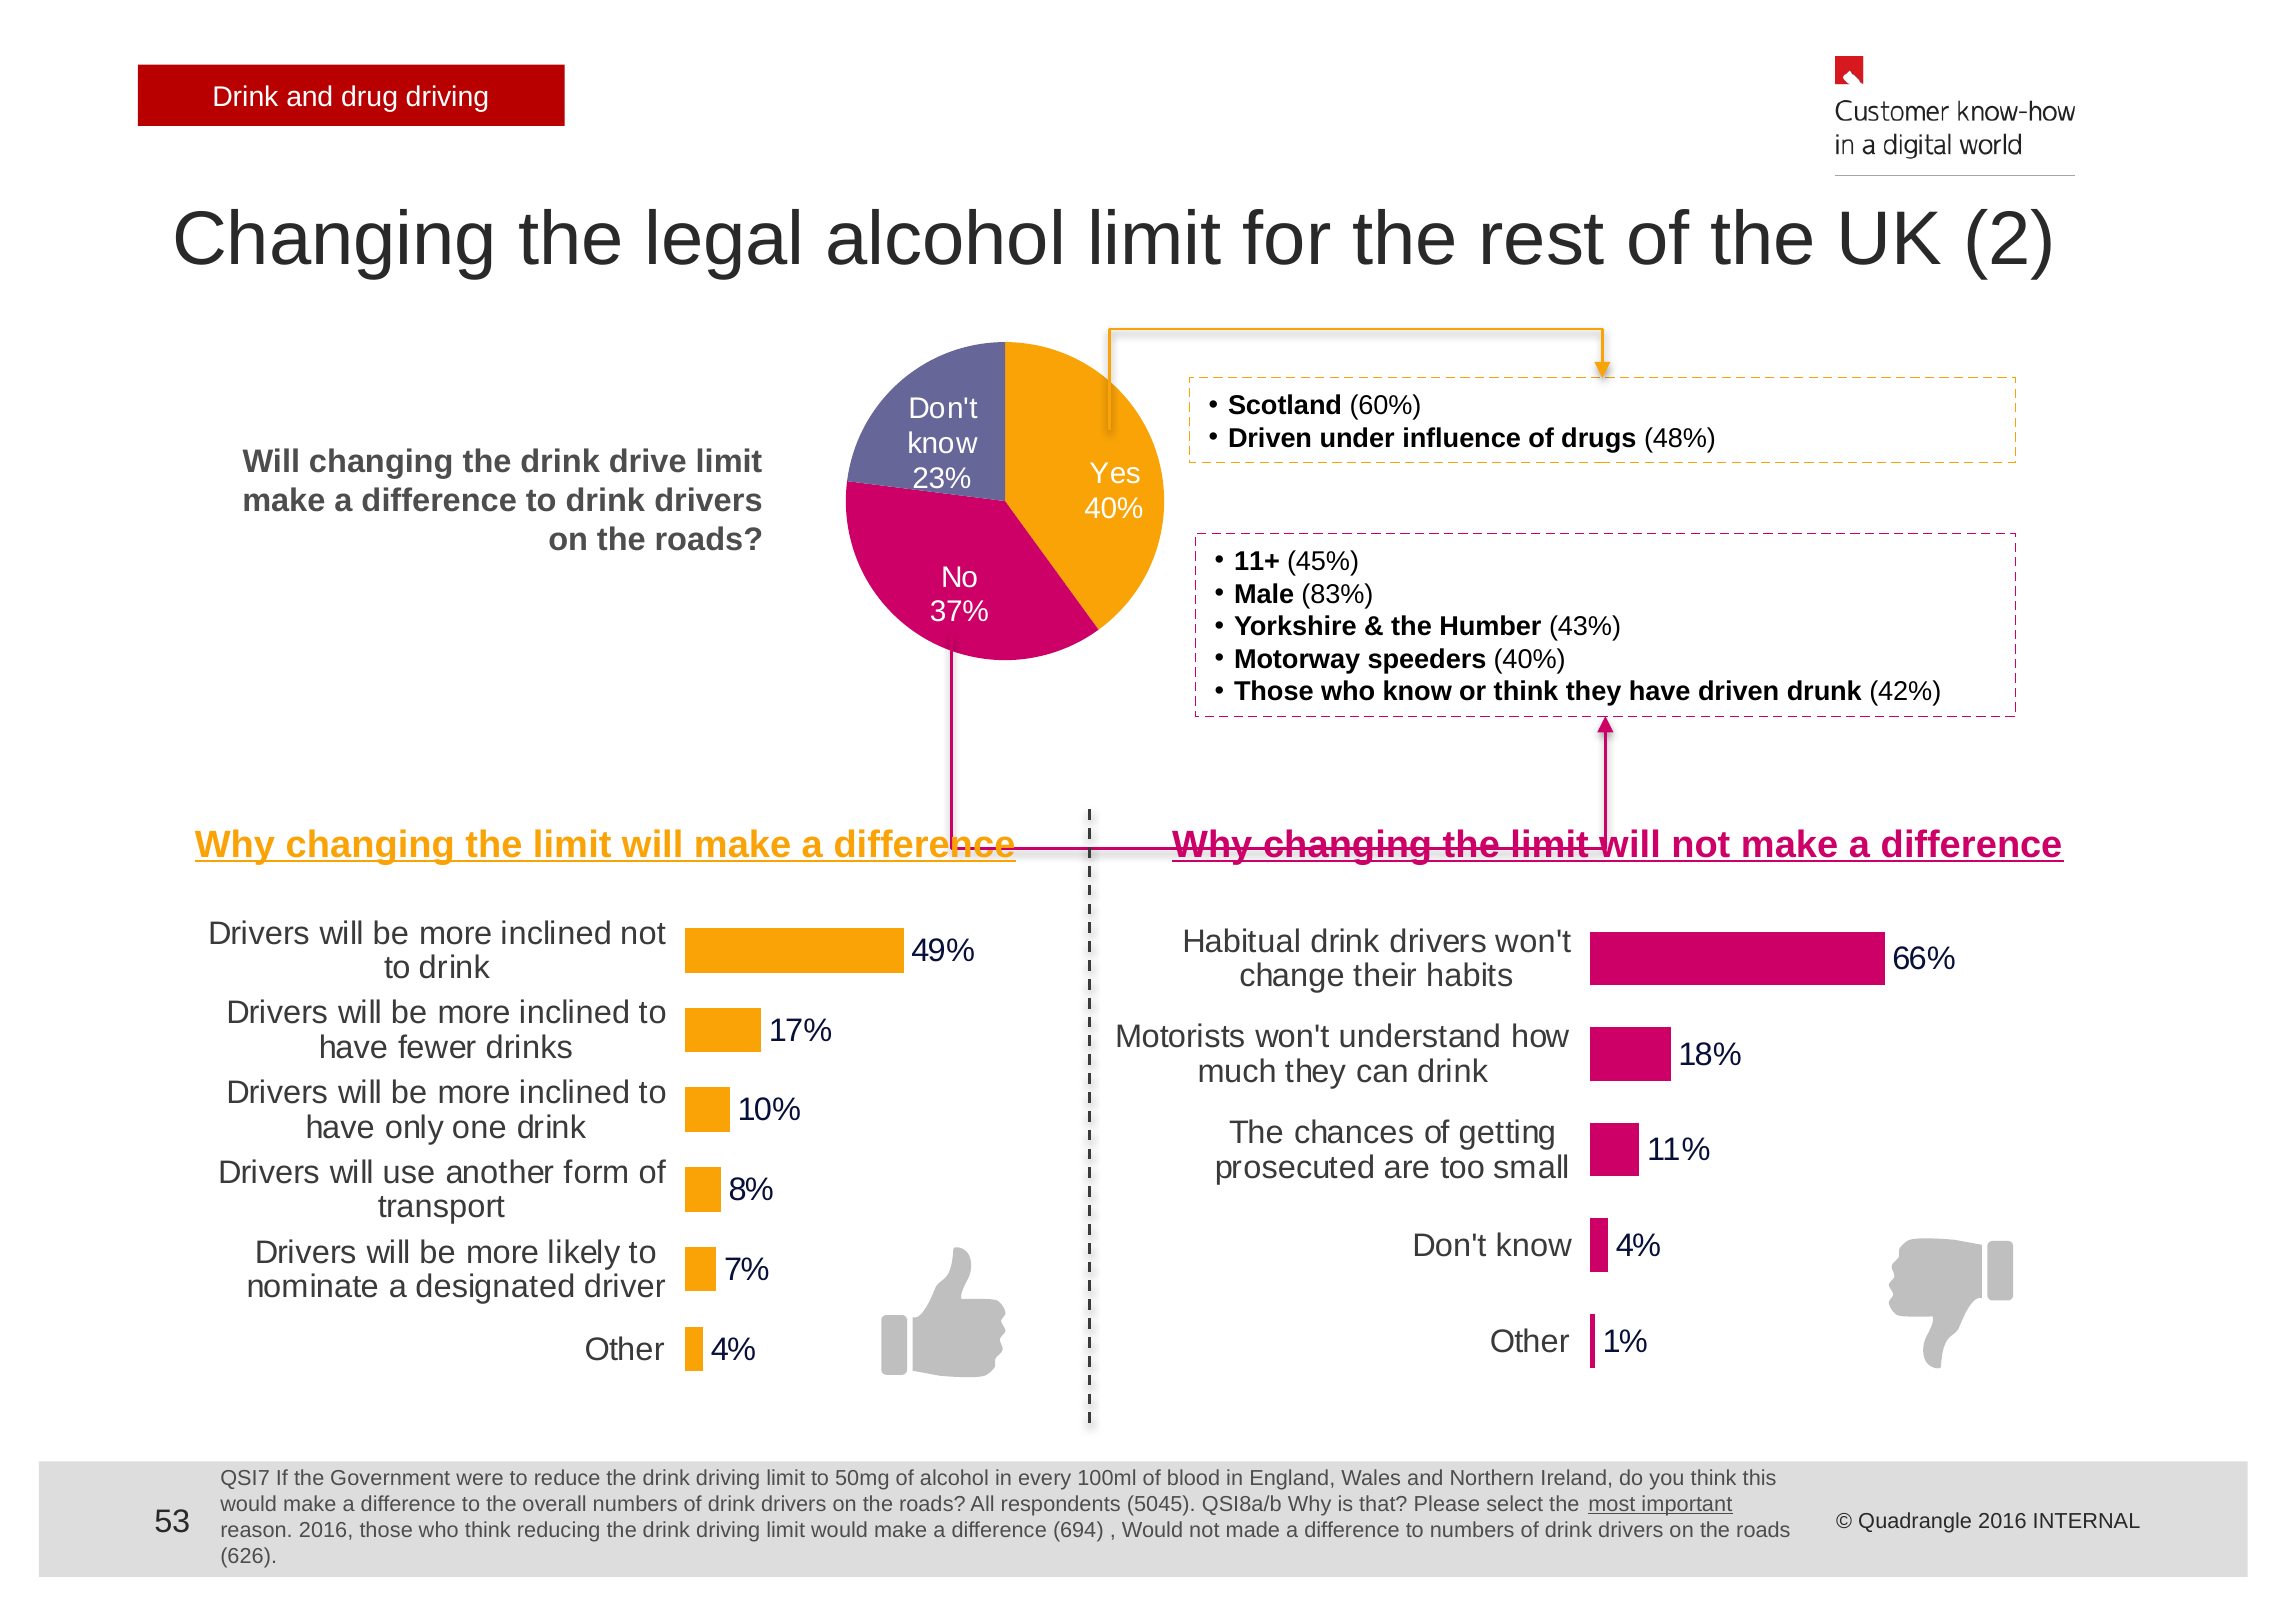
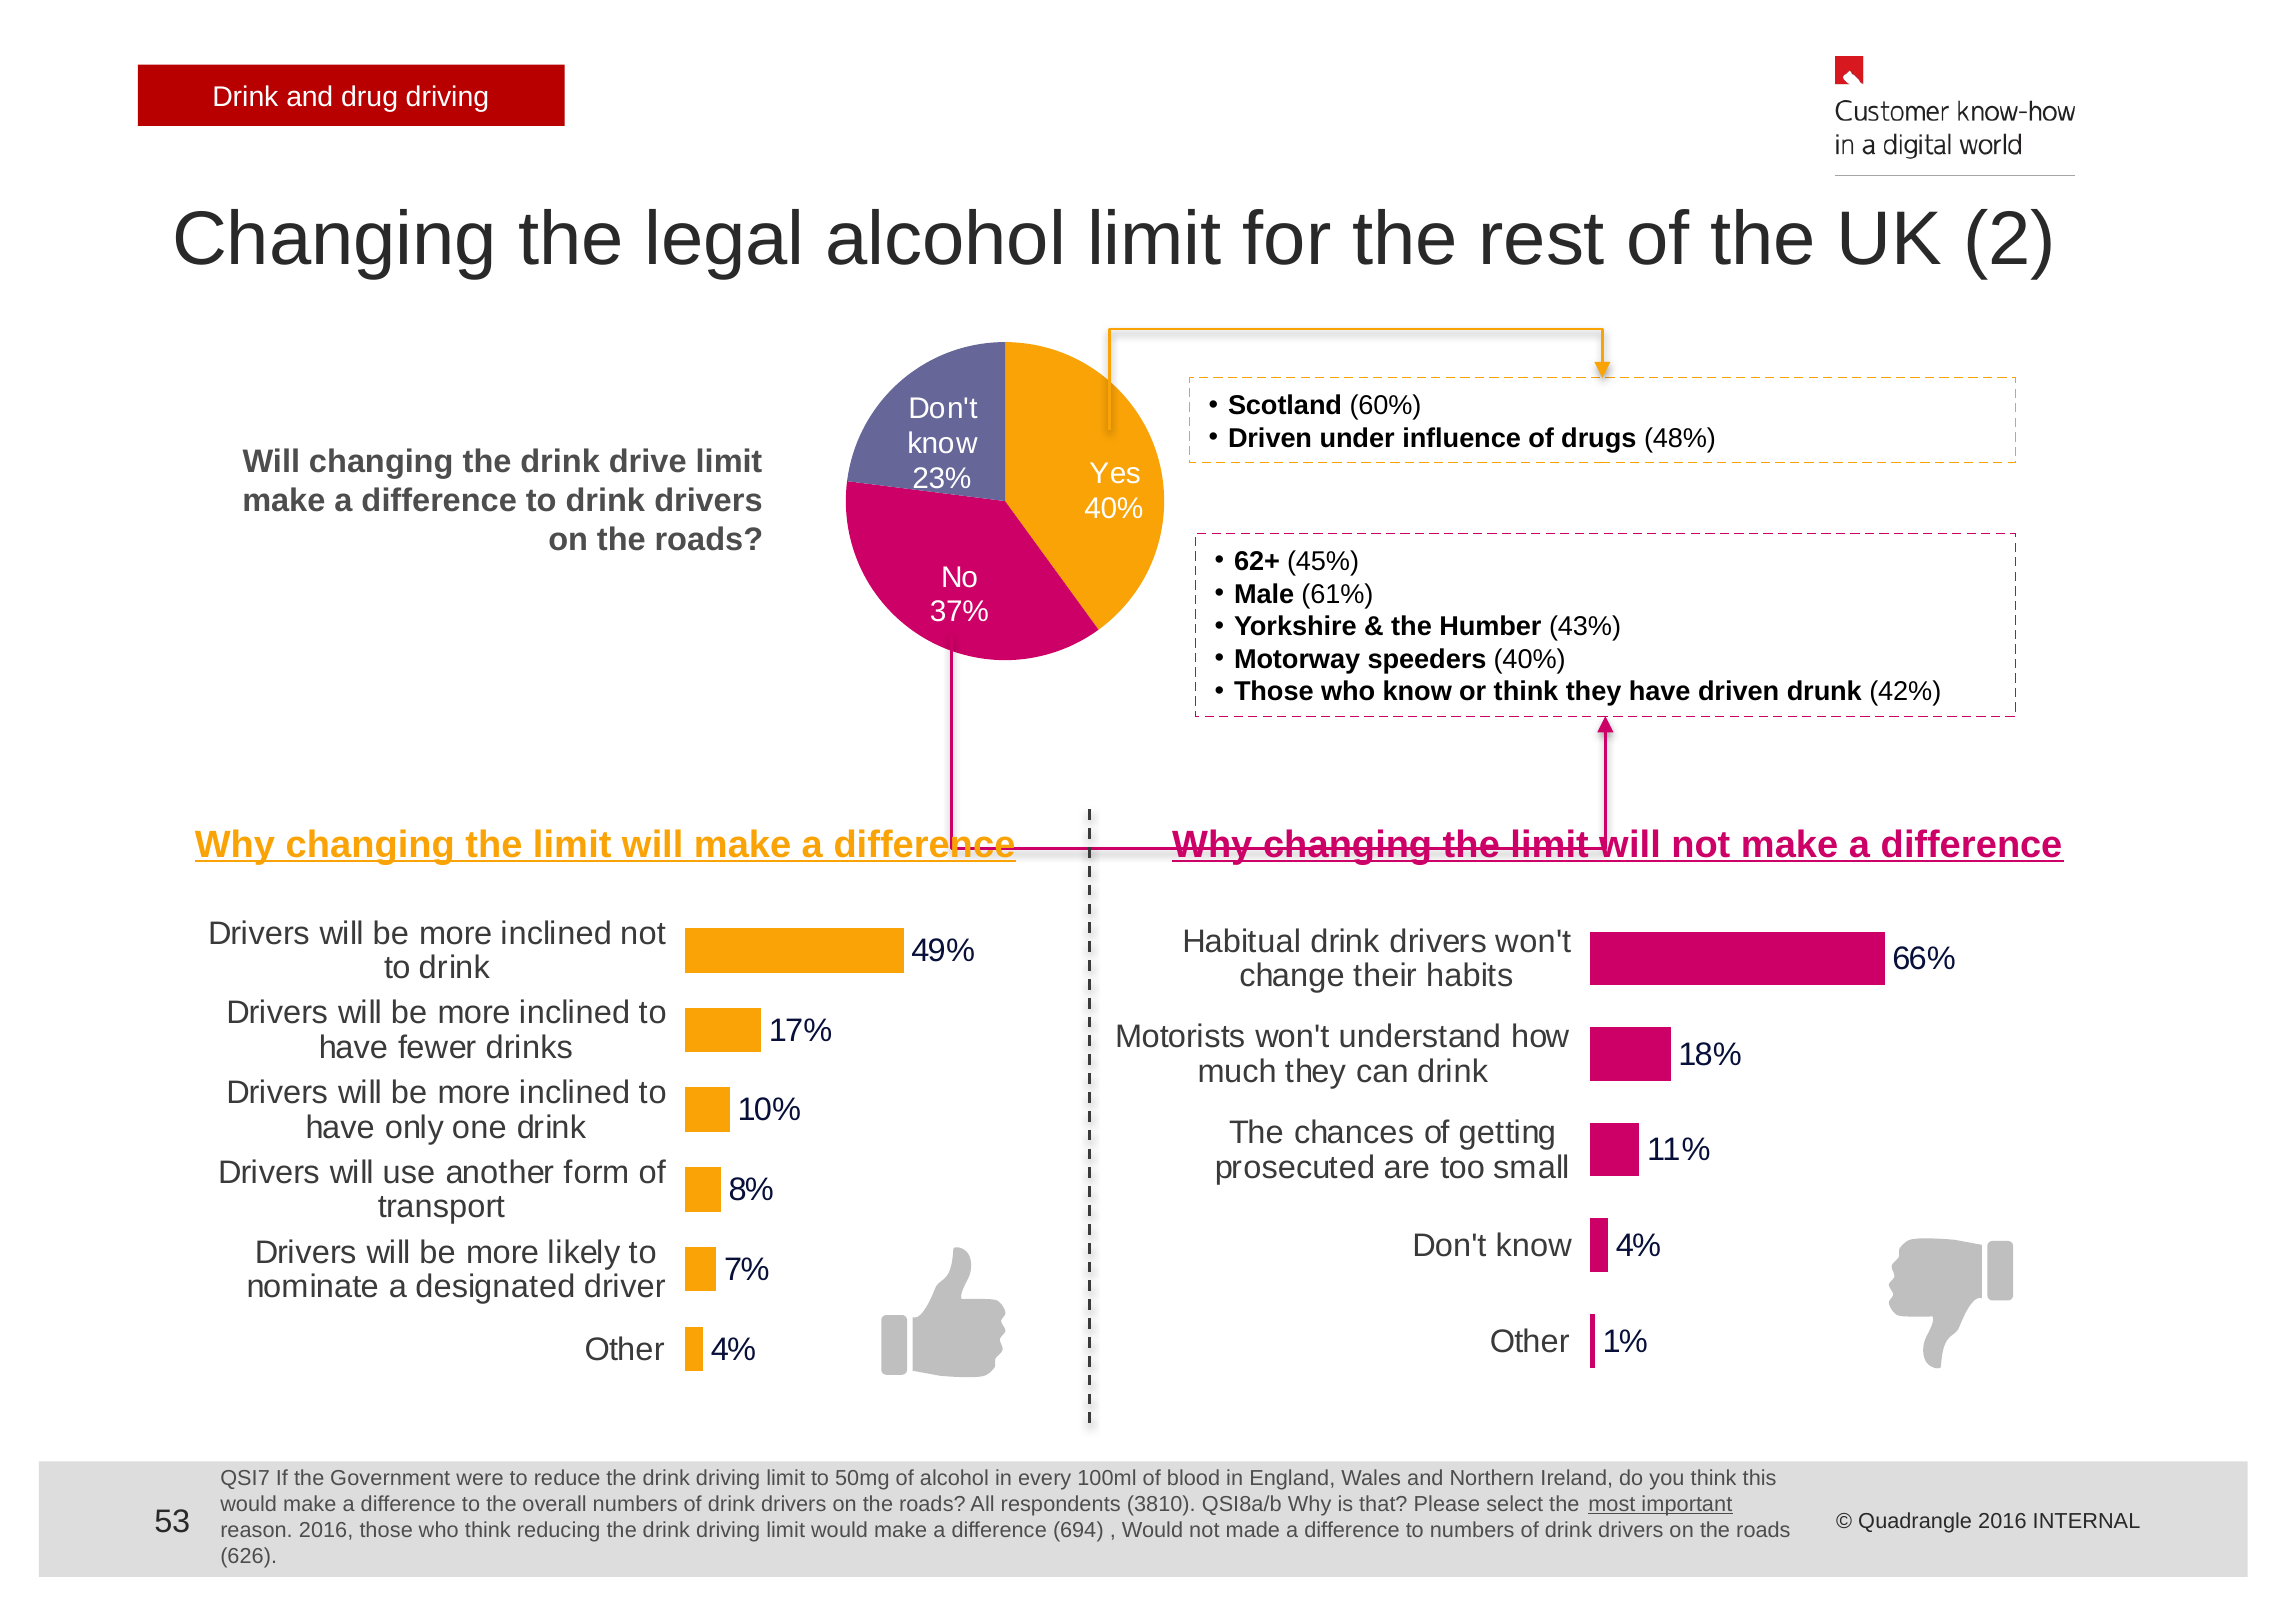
11+: 11+ -> 62+ (1257, 562)
83%: 83% -> 61% (1337, 594)
5045: 5045 -> 3810 (1161, 1505)
